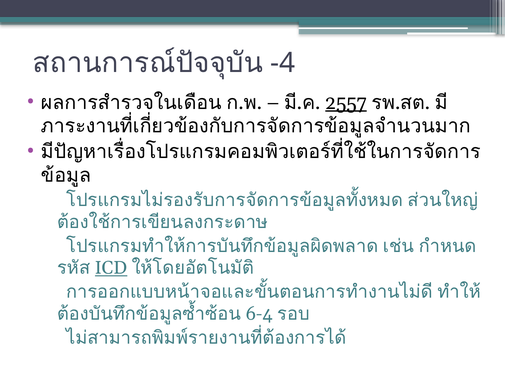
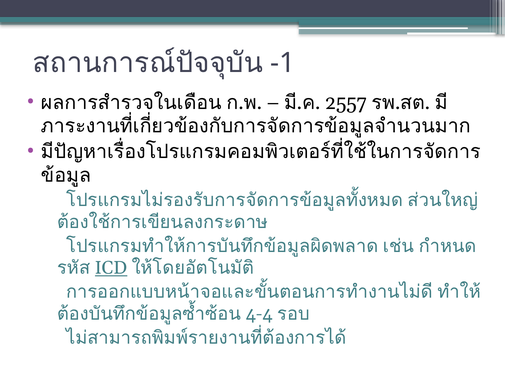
-4: -4 -> -1 (283, 63)
2557 underline: present -> none (346, 102)
6-4: 6-4 -> 4-4 (259, 314)
